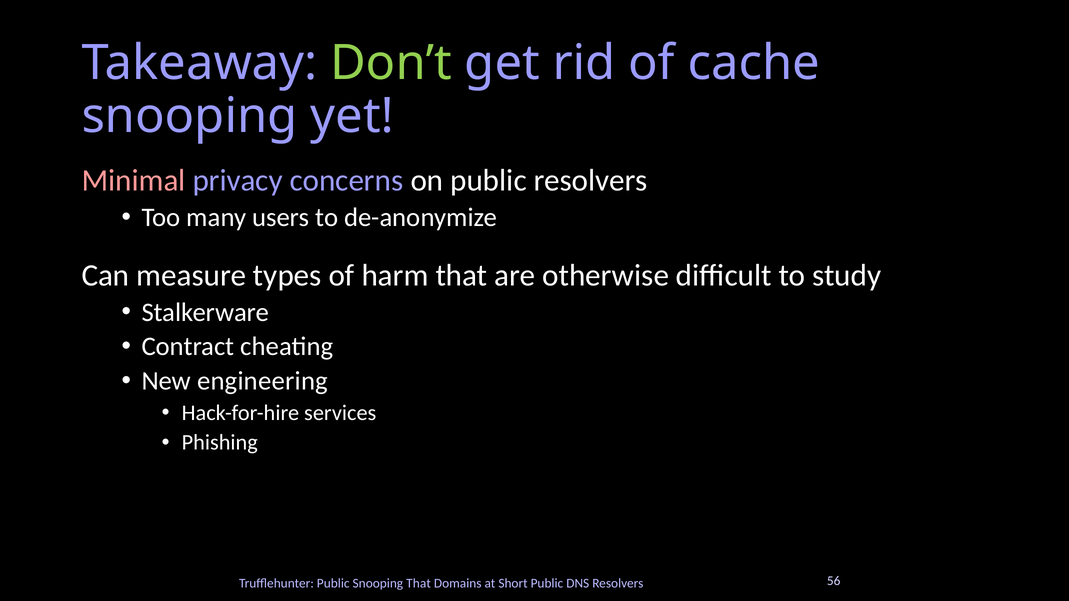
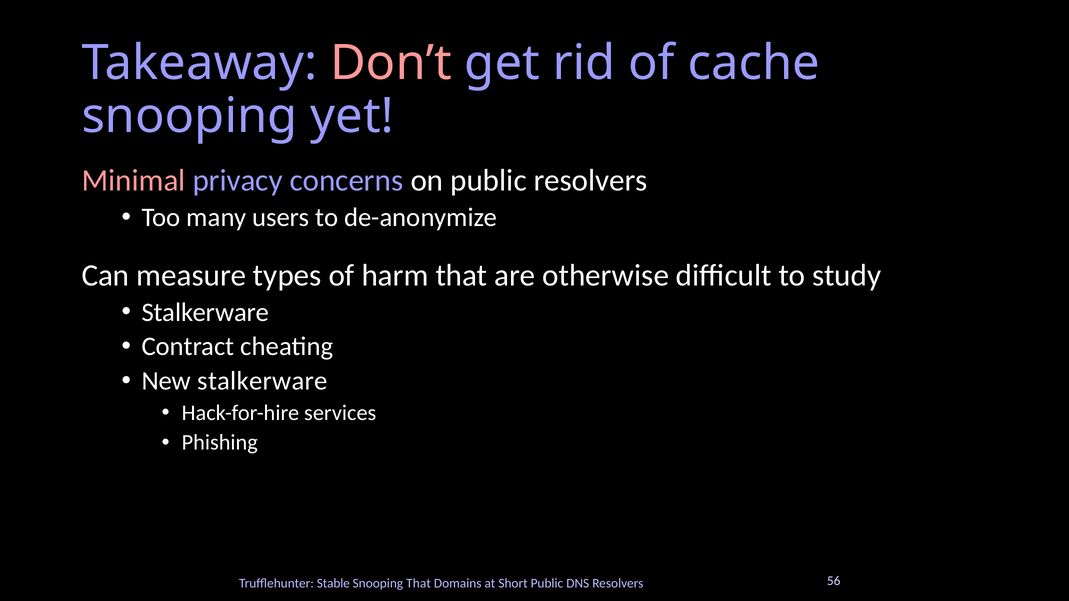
Don’t colour: light green -> pink (391, 63)
New engineering: engineering -> stalkerware (262, 381)
Trufflehunter Public: Public -> Stable (333, 583)
